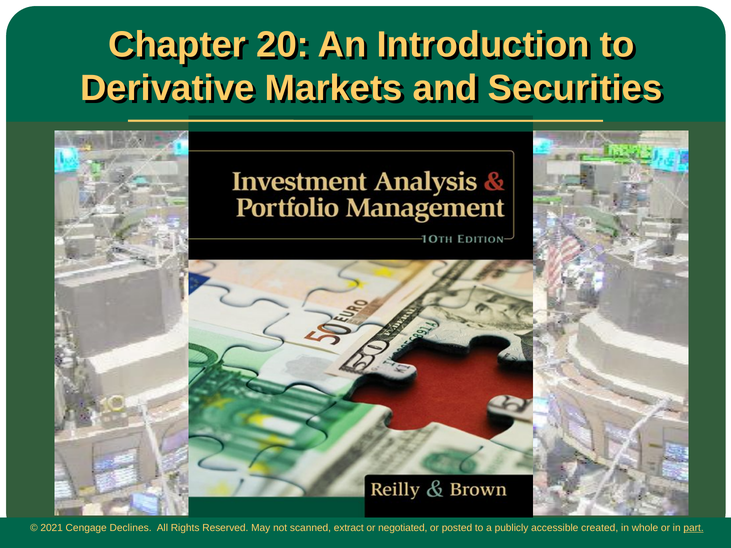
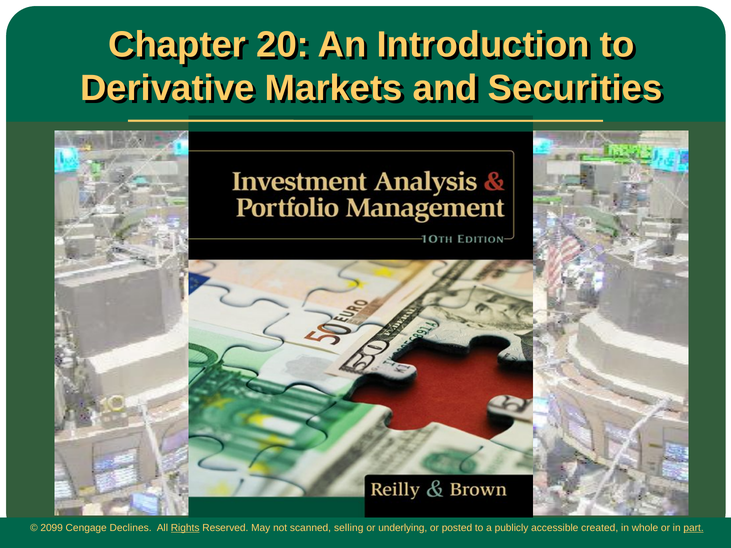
2021: 2021 -> 2099 (52, 528)
Rights underline: none -> present (185, 528)
extract: extract -> selling (349, 528)
negotiated: negotiated -> underlying (403, 528)
